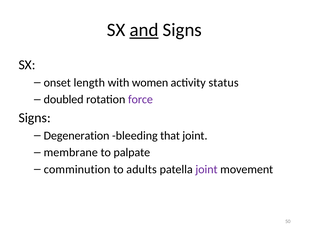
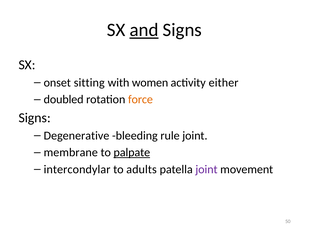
length: length -> sitting (89, 83)
status: status -> either (224, 83)
force colour: purple -> orange (140, 99)
Degeneration: Degeneration -> Degenerative (76, 135)
that: that -> rule (170, 135)
palpate underline: none -> present (132, 152)
comminution: comminution -> intercondylar (77, 169)
